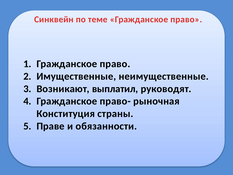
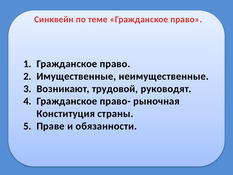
выплатил: выплатил -> трудовой (115, 89)
